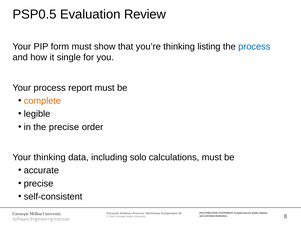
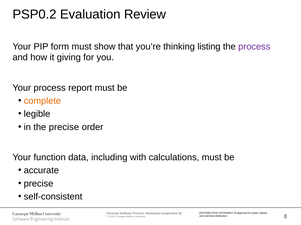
PSP0.5: PSP0.5 -> PSP0.2 (34, 14)
process colour: blue -> purple (254, 47)
single: single -> giving (69, 58)
Your thinking: thinking -> function (50, 158)
solo: solo -> with (138, 158)
